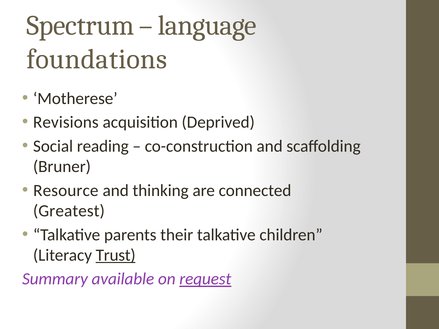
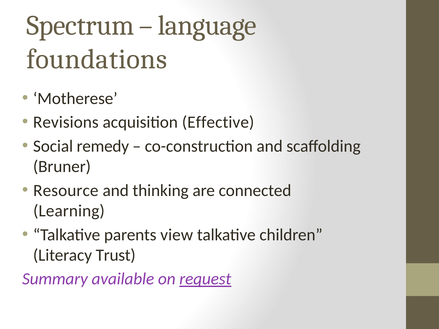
Deprived: Deprived -> Effective (218, 122)
reading: reading -> remedy (103, 146)
Greatest: Greatest -> Learning (69, 211)
their: their -> view (177, 235)
Trust underline: present -> none (116, 255)
